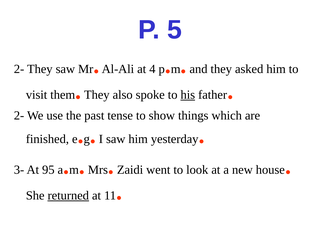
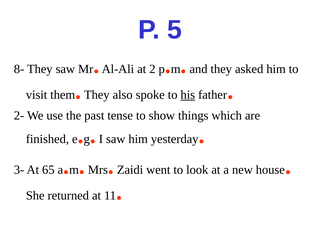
2-: 2- -> 8- (19, 69)
4: 4 -> 2 (152, 69)
95: 95 -> 65 (48, 170)
returned underline: present -> none (68, 196)
